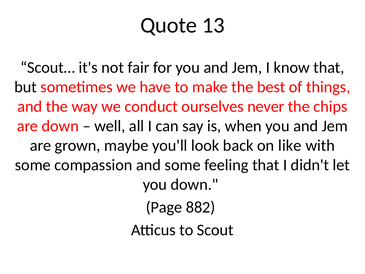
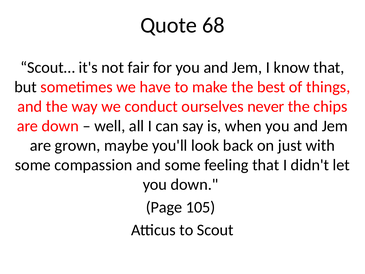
13: 13 -> 68 (213, 25)
like: like -> just (290, 145)
882: 882 -> 105 (201, 207)
